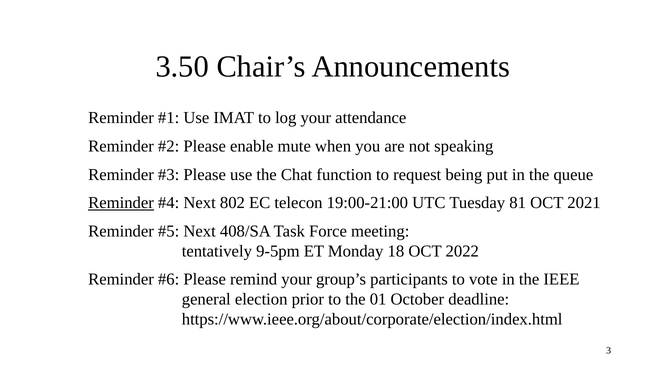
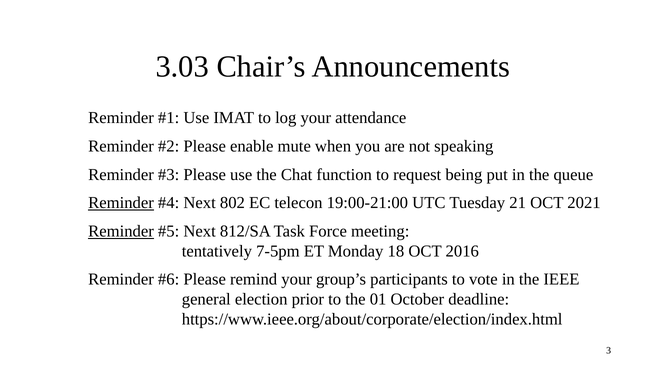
3.50: 3.50 -> 3.03 (182, 67)
81: 81 -> 21 (518, 203)
Reminder underline: none -> present (121, 231)
408/SA: 408/SA -> 812/SA (245, 231)
9-5pm: 9-5pm -> 7-5pm (278, 251)
2022: 2022 -> 2016 (462, 251)
